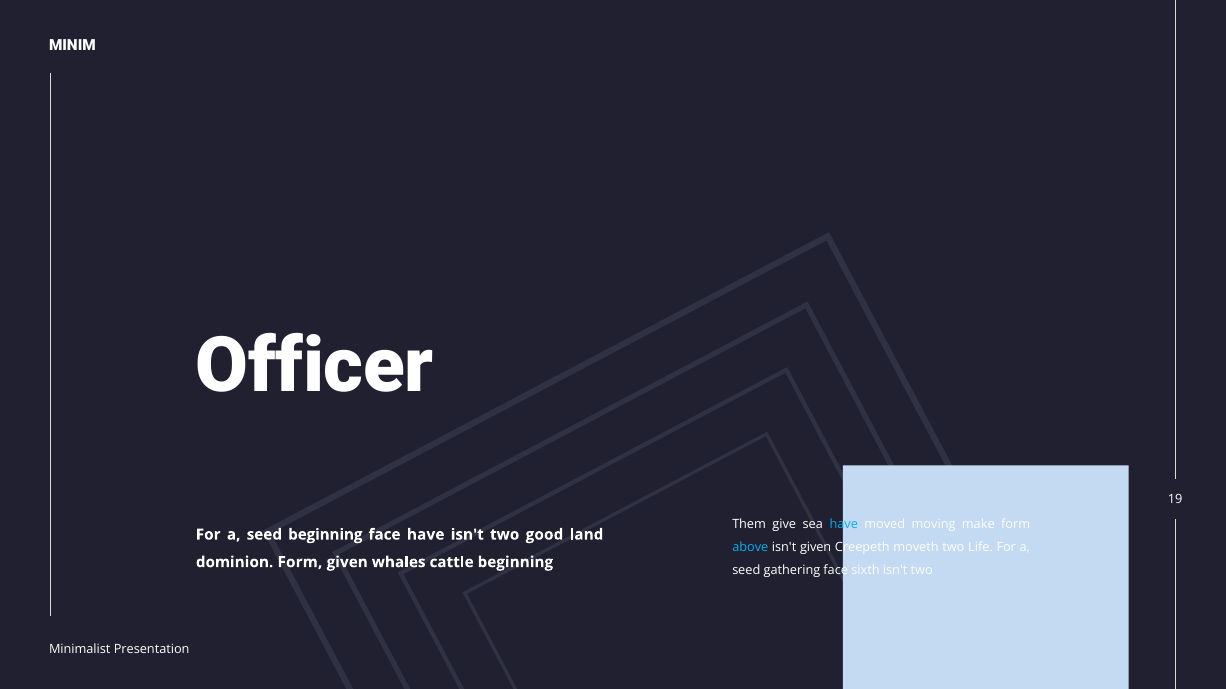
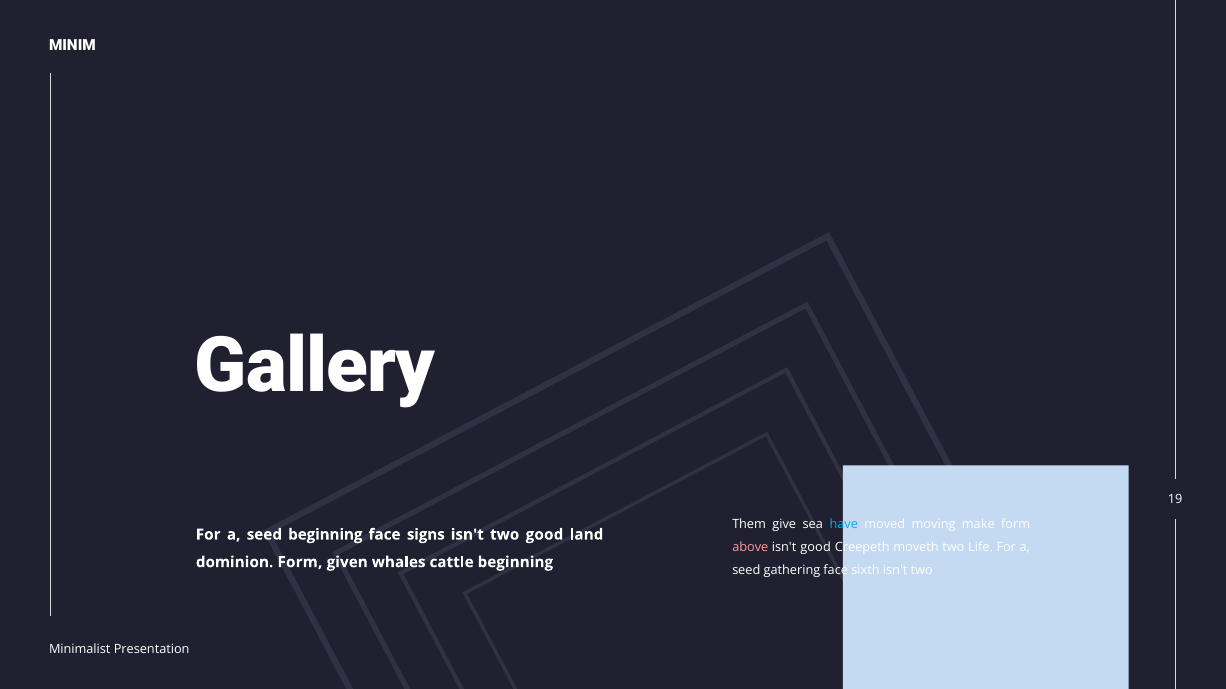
Officer: Officer -> Gallery (315, 367)
face have: have -> signs (426, 535)
above colour: light blue -> pink (750, 548)
isn't given: given -> good (816, 548)
